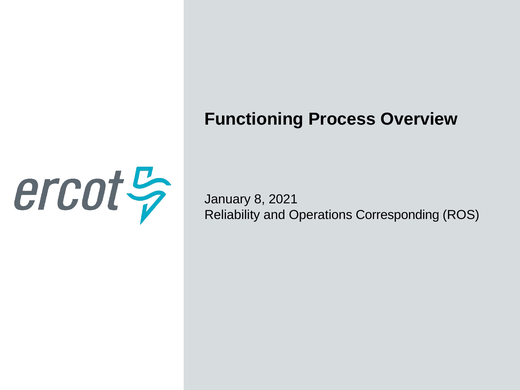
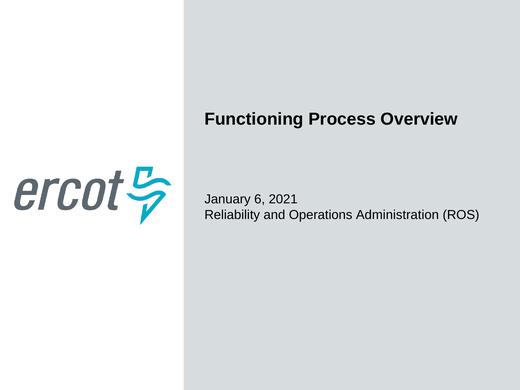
8: 8 -> 6 (260, 199)
Corresponding: Corresponding -> Administration (397, 215)
